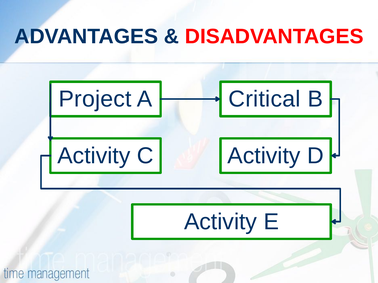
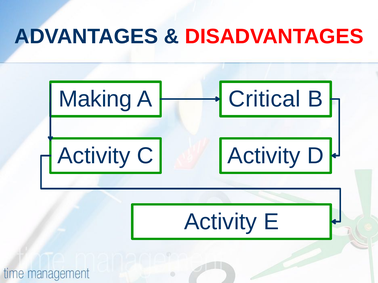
Project: Project -> Making (95, 99)
